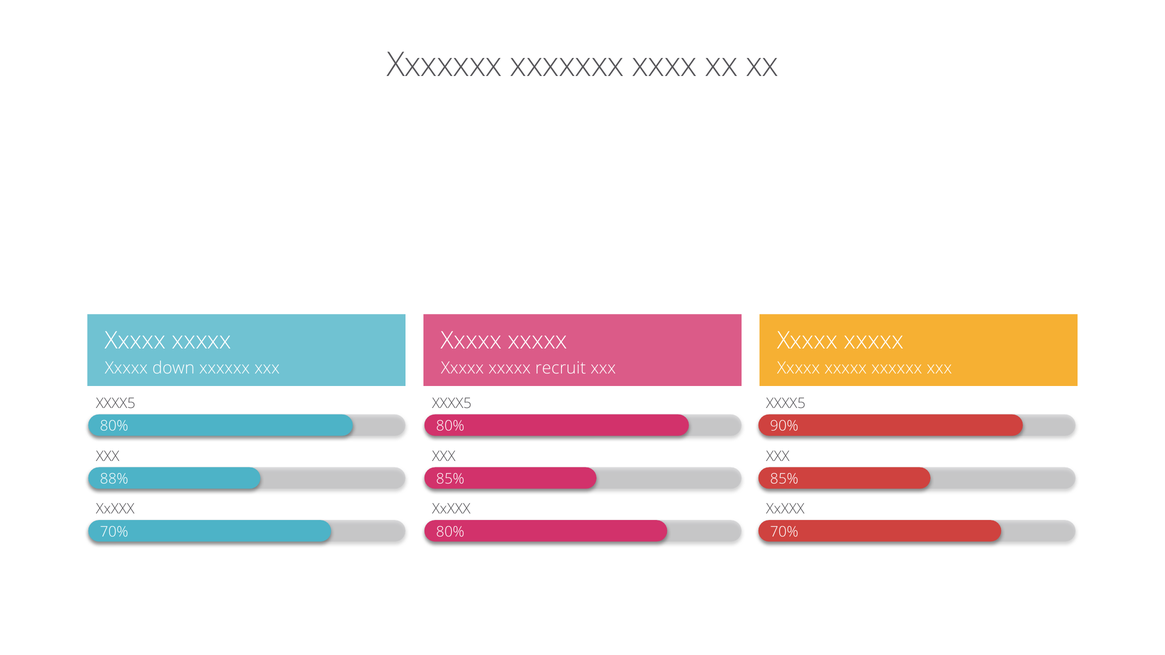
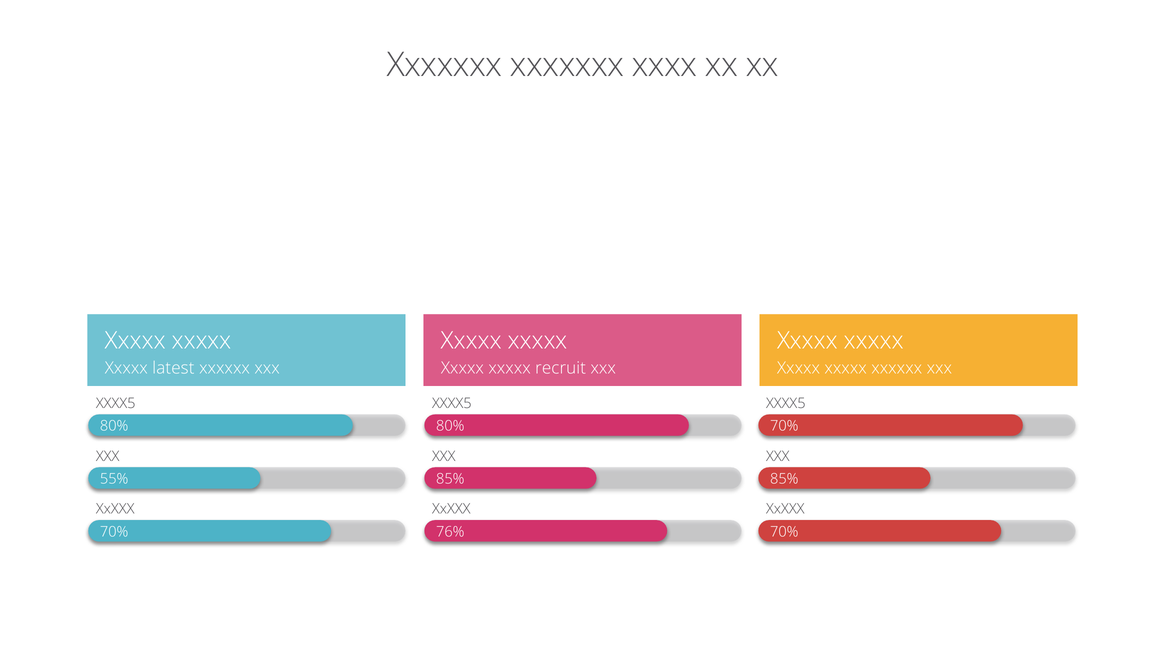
down: down -> latest (173, 368)
90%: 90% -> 70% (784, 426)
88%: 88% -> 55% (114, 479)
80%: 80% -> 76% (450, 532)
